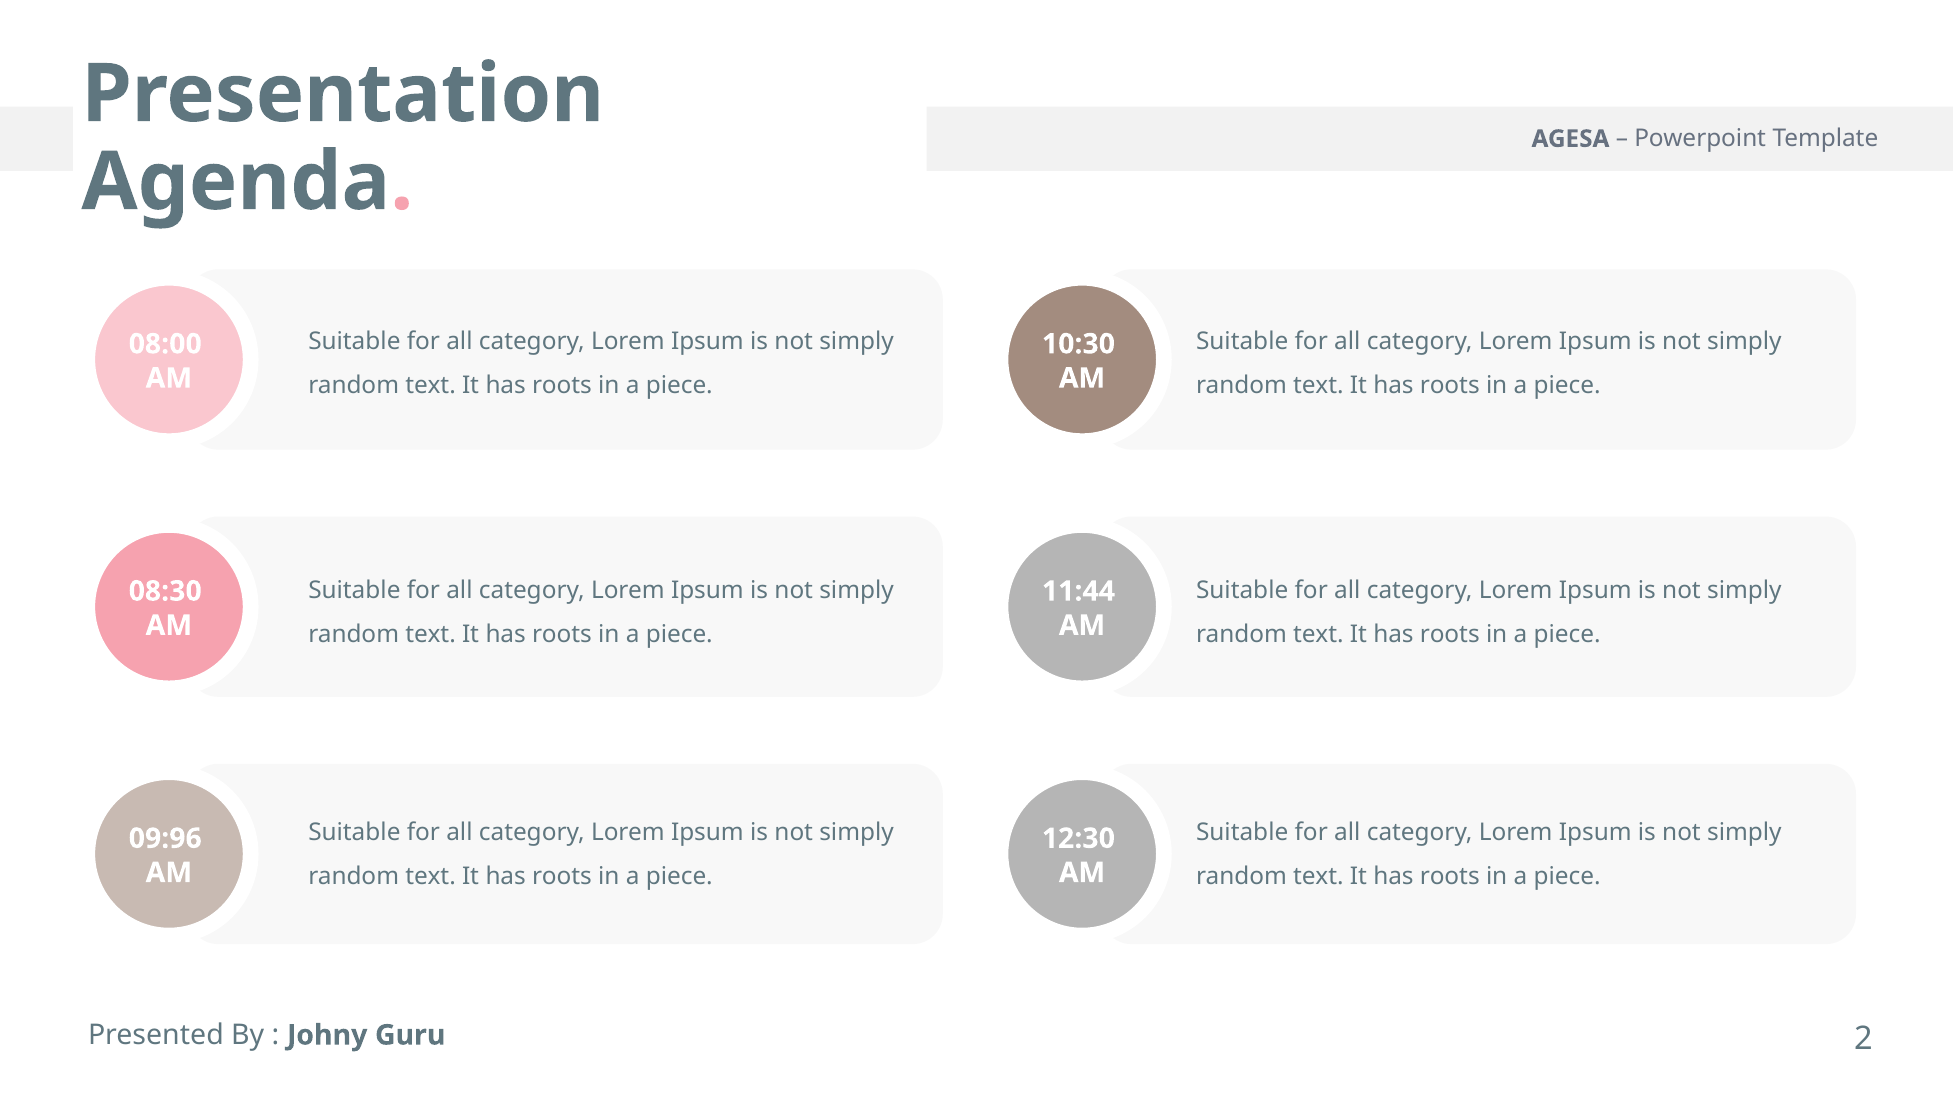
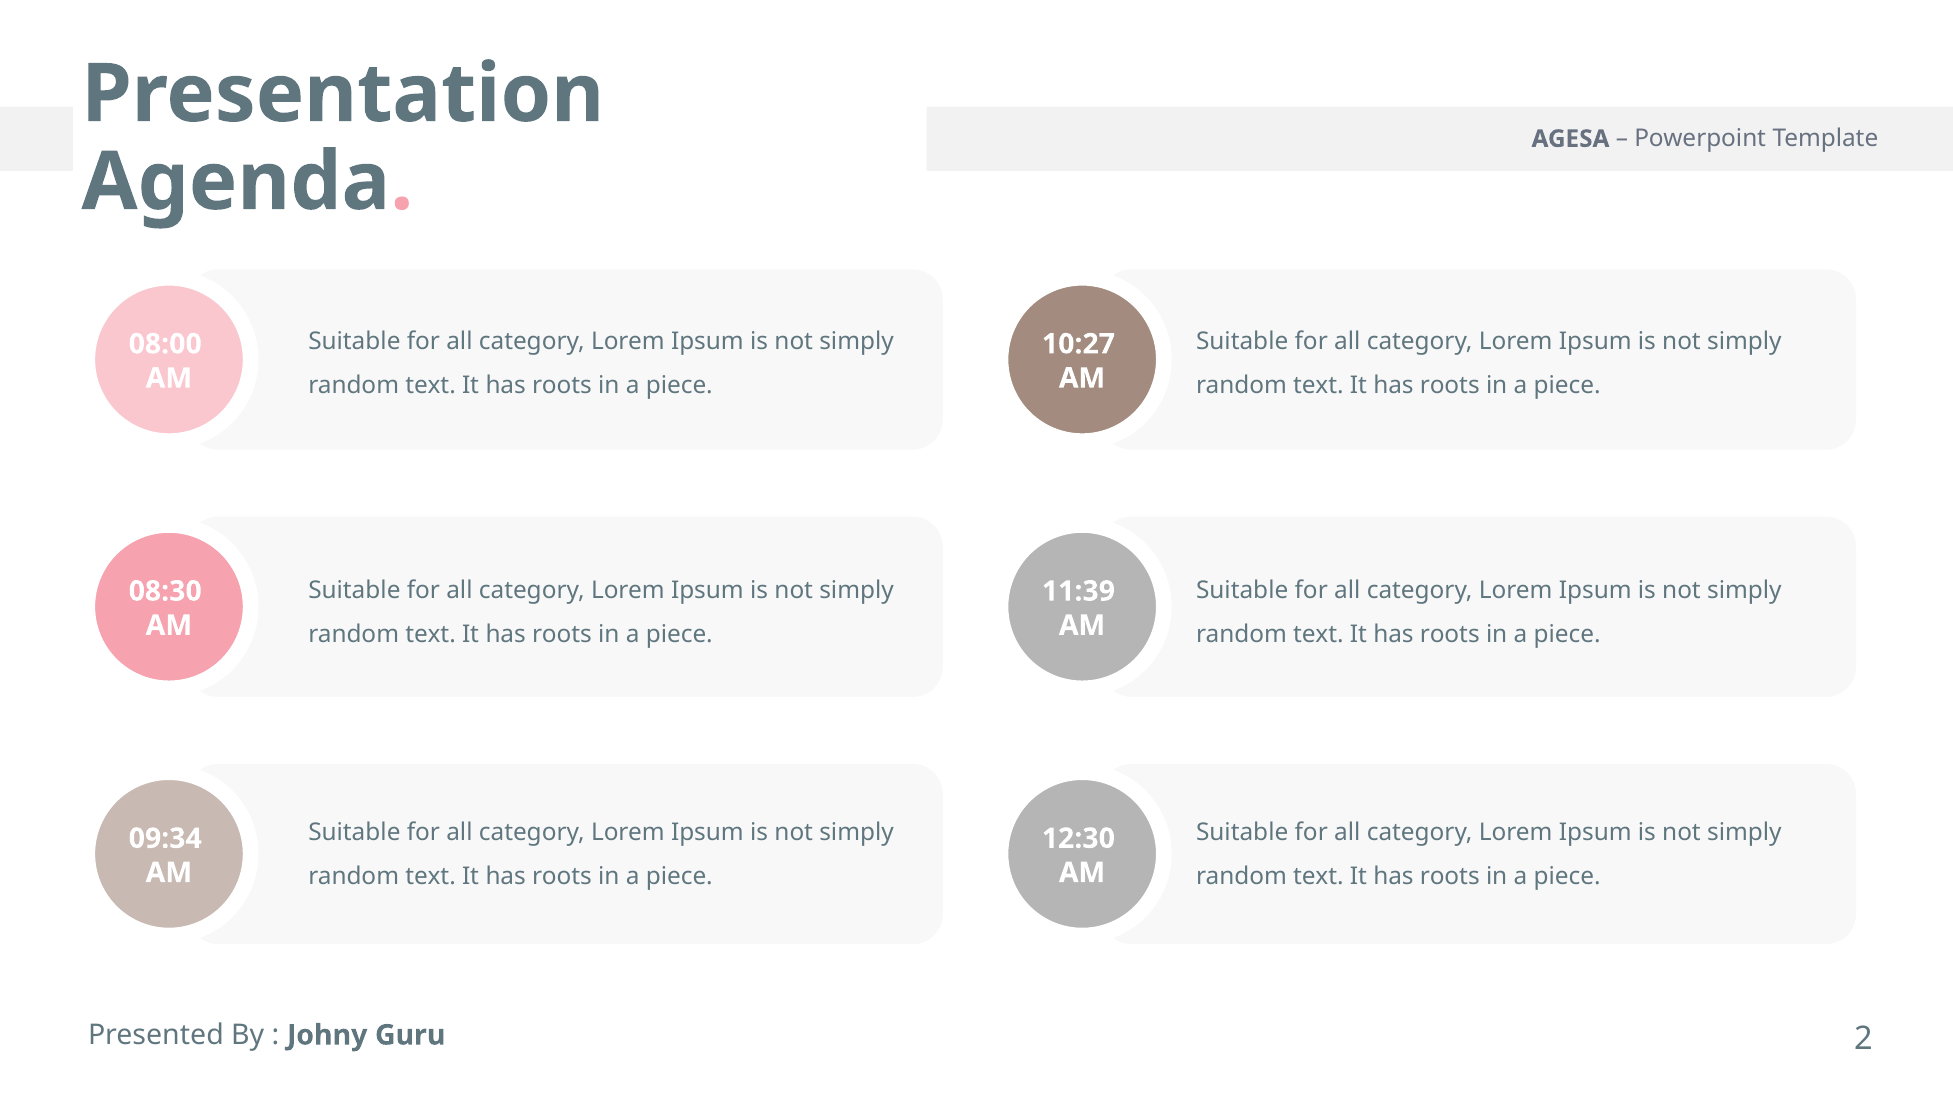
10:30: 10:30 -> 10:27 (1078, 344)
11:44: 11:44 -> 11:39 (1078, 591)
09:96: 09:96 -> 09:34 (165, 838)
